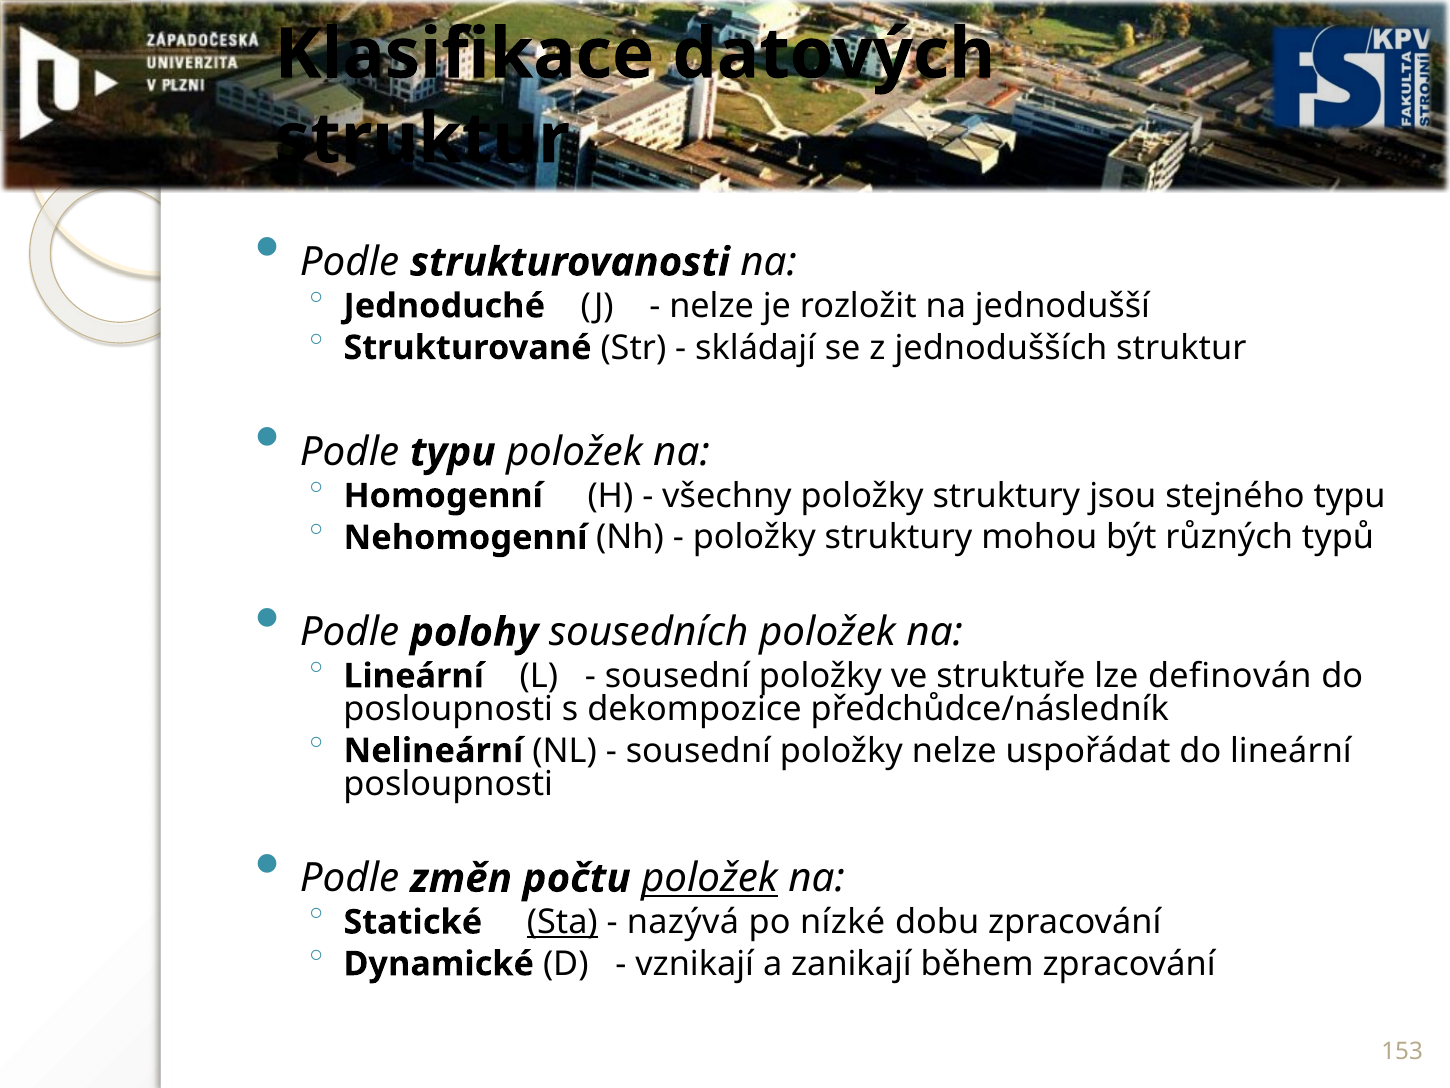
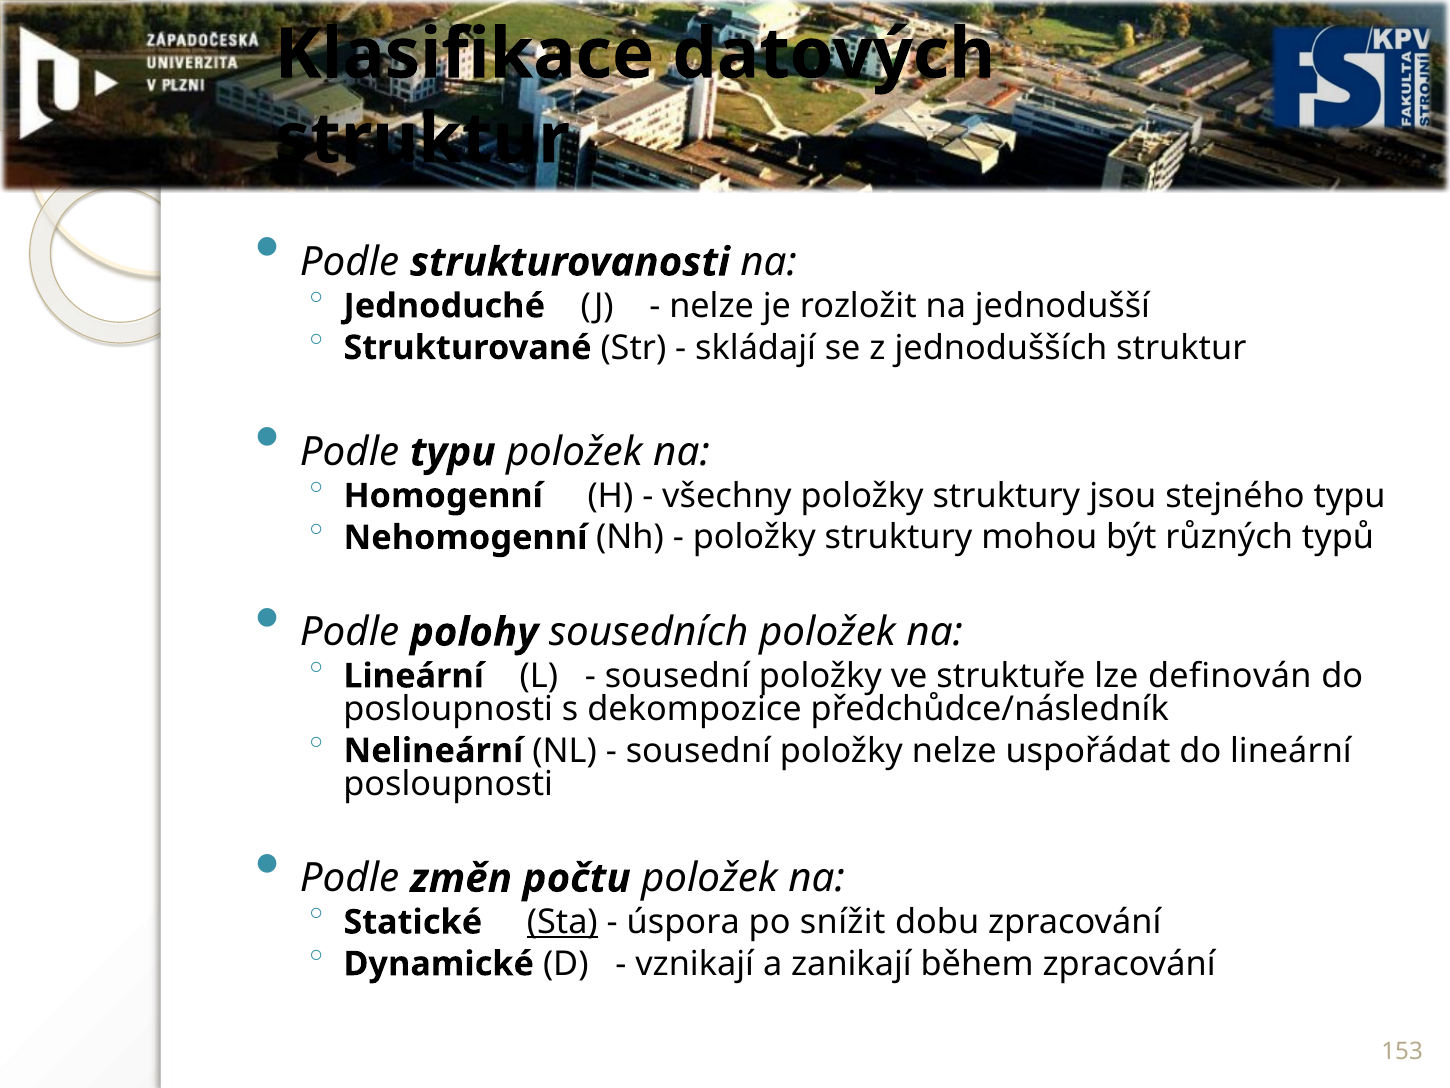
položek underline: present -> none (710, 878)
nazývá: nazývá -> úspora (683, 922)
nízké: nízké -> snížit (843, 922)
